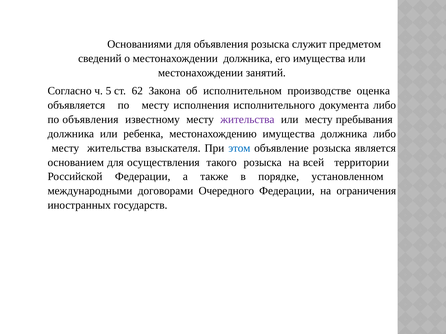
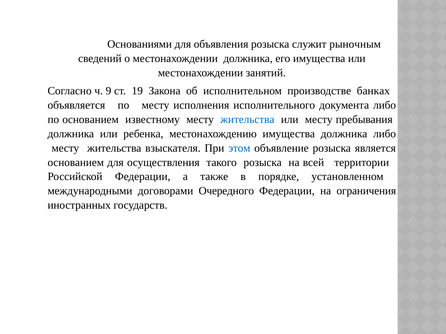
предметом: предметом -> рыночным (355, 44)
5: 5 -> 9 (109, 91)
62: 62 -> 19 (137, 91)
оценка: оценка -> банках (373, 91)
по объявления: объявления -> основанием (91, 120)
жительства colour: purple -> blue (247, 120)
